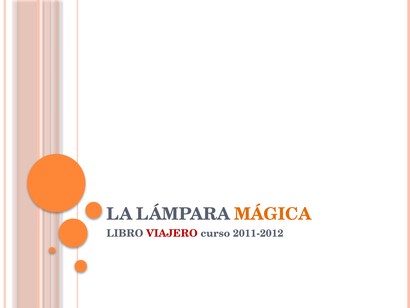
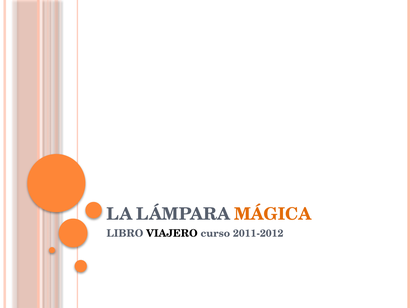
VIAJERO colour: red -> black (172, 233)
